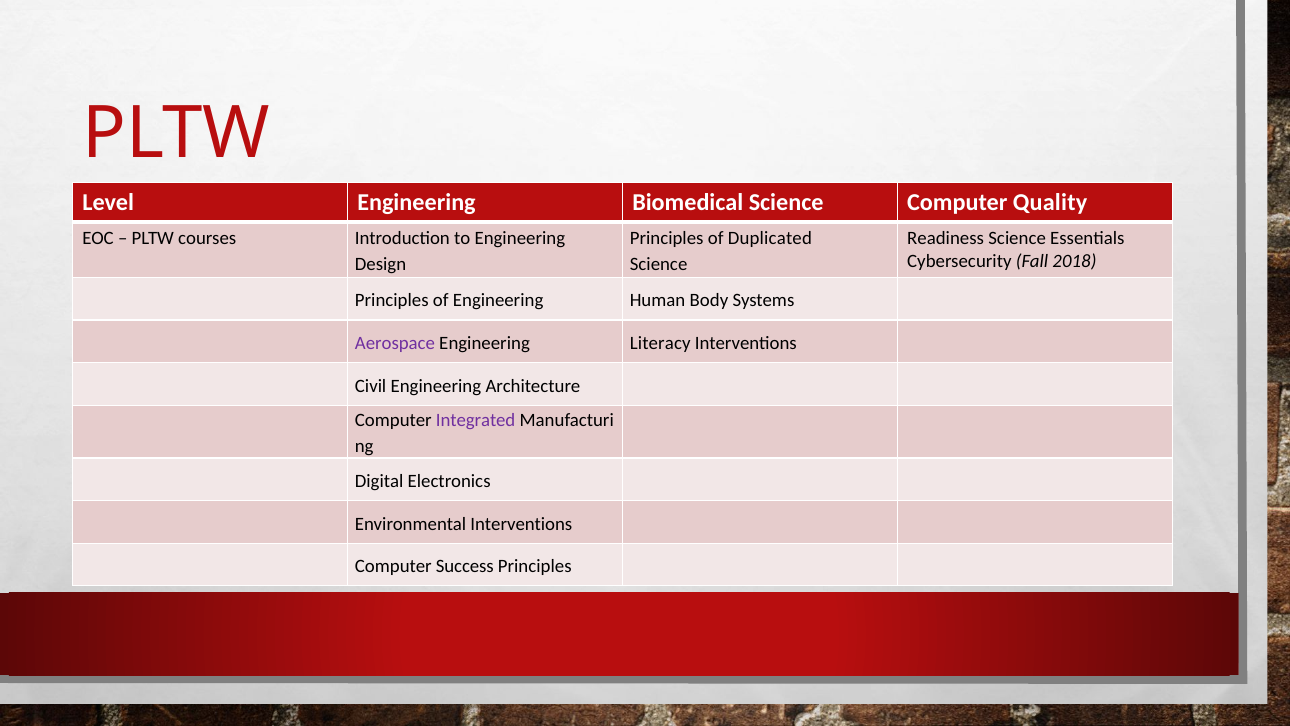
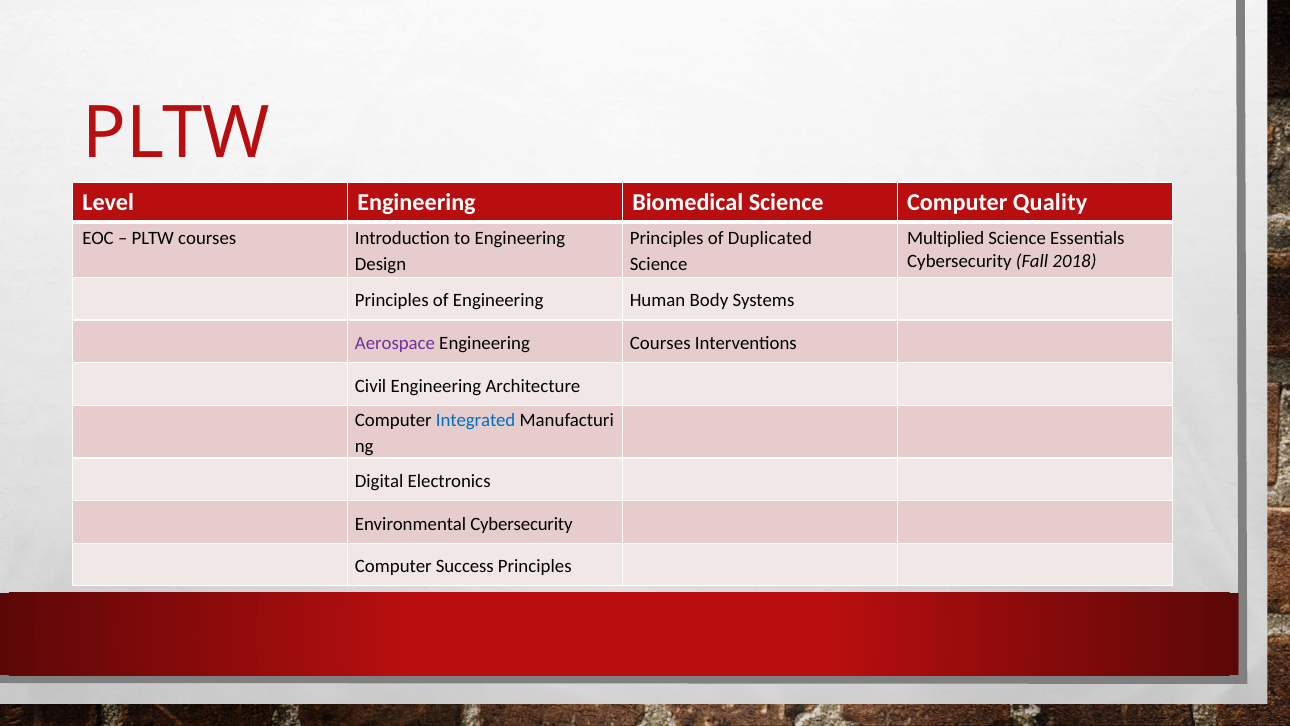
Readiness: Readiness -> Multiplied (946, 238)
Engineering Literacy: Literacy -> Courses (660, 343)
Integrated colour: purple -> blue (476, 420)
Environmental Interventions: Interventions -> Cybersecurity (521, 524)
